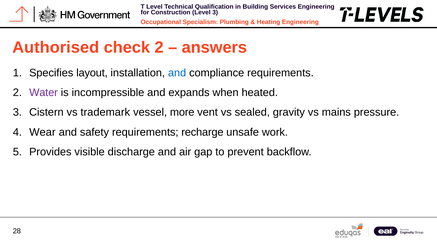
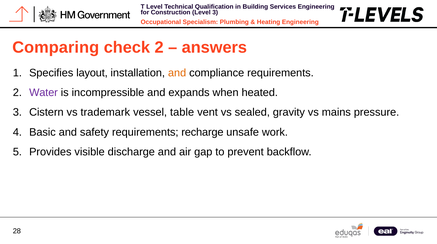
Authorised: Authorised -> Comparing (56, 47)
and colour: blue -> orange (177, 73)
more: more -> table (182, 112)
Wear: Wear -> Basic (42, 132)
